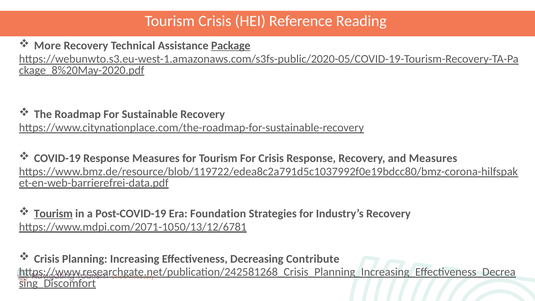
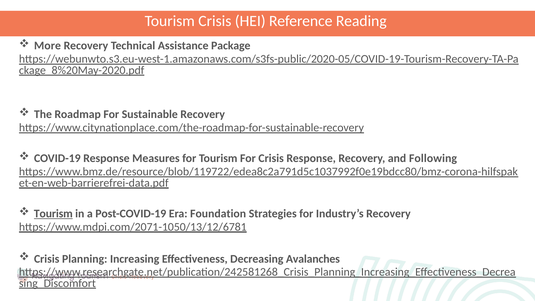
Package underline: present -> none (231, 46)
and Measures: Measures -> Following (433, 158)
Contribute: Contribute -> Avalanches (313, 259)
